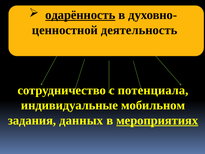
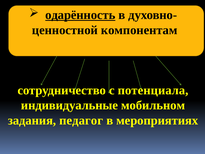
деятельность: деятельность -> компонентам (139, 30)
данных: данных -> педагог (81, 120)
мероприятиях underline: present -> none (157, 120)
